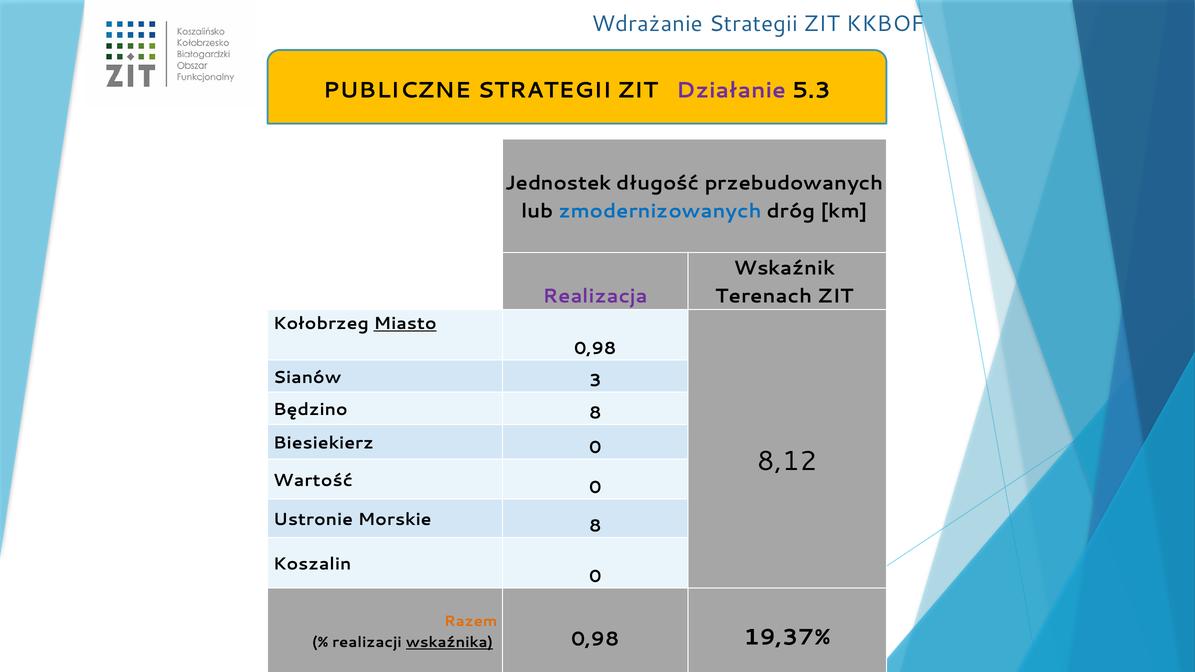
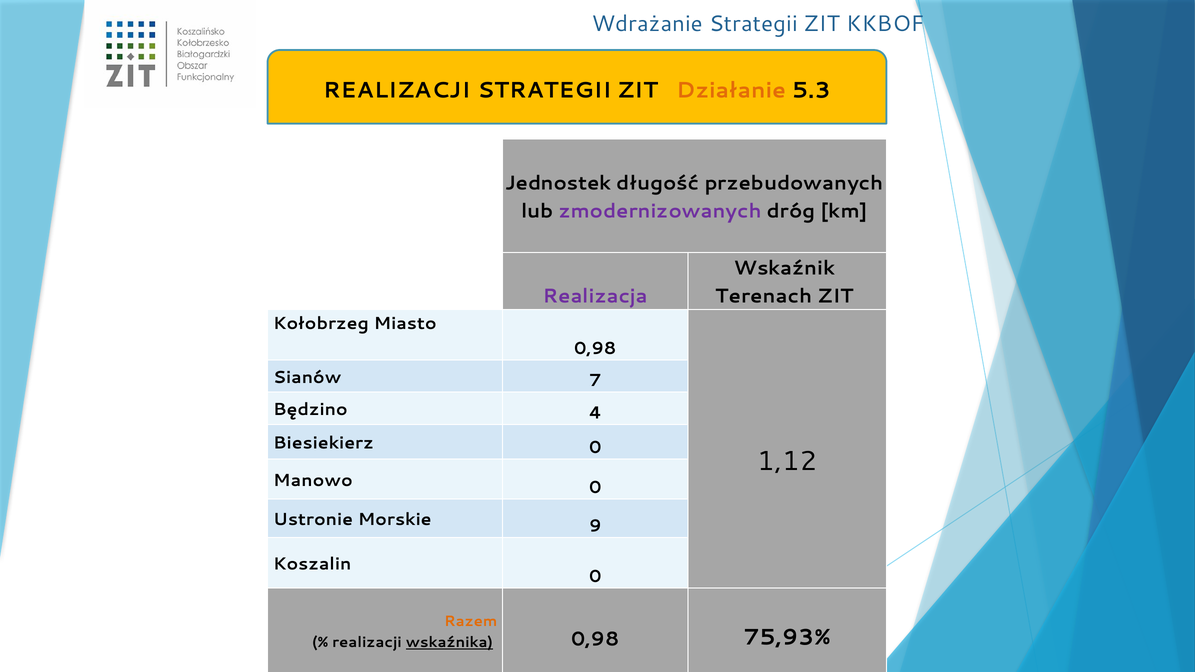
PUBLICZNE: PUBLICZNE -> REALIZACJI (397, 90)
Działanie colour: purple -> orange (731, 90)
zmodernizowanych colour: blue -> purple (660, 211)
Miasto underline: present -> none (405, 324)
3: 3 -> 7 (595, 381)
Będzino 8: 8 -> 4 (595, 413)
8,12: 8,12 -> 1,12 (787, 461)
Wartość: Wartość -> Manowo (313, 481)
Morskie 8: 8 -> 9 (595, 526)
19,37%: 19,37% -> 75,93% (787, 638)
